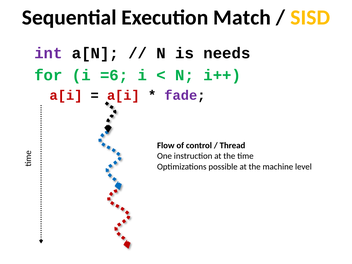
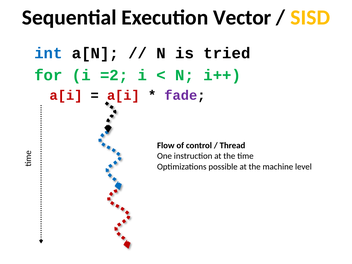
Match: Match -> Vector (242, 18)
int colour: purple -> blue (48, 53)
needs: needs -> tried (227, 53)
=6: =6 -> =2 (114, 75)
